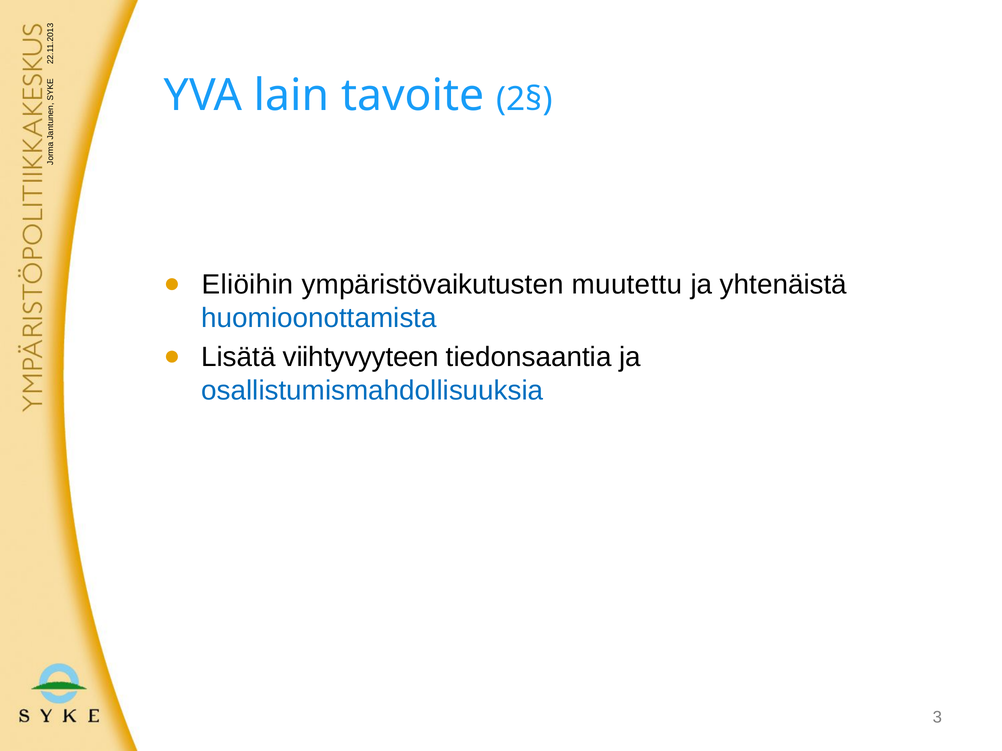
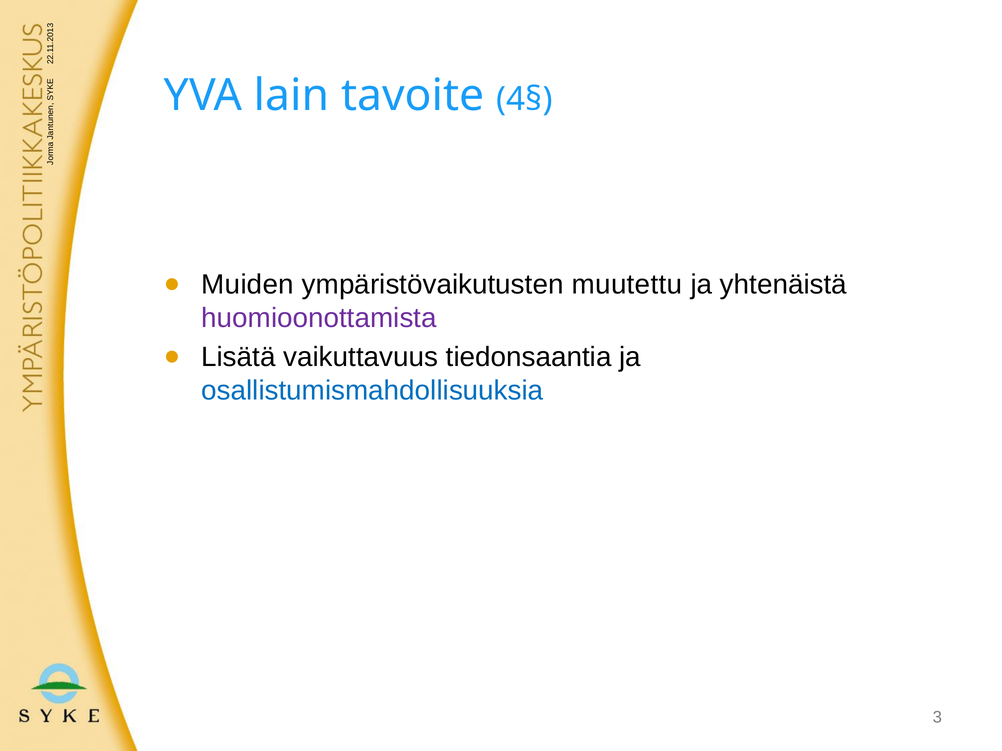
2§: 2§ -> 4§ (524, 99)
Eliöihin: Eliöihin -> Muiden (248, 285)
huomioonottamista colour: blue -> purple (319, 318)
viihtyvyyteen: viihtyvyyteen -> vaikuttavuus (361, 357)
